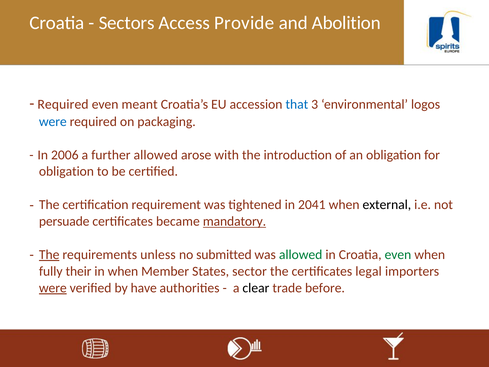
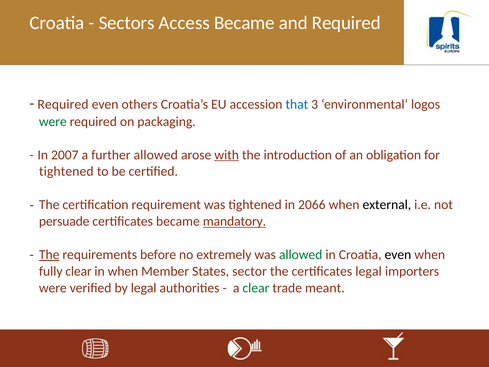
Access Provide: Provide -> Became (244, 23)
and Abolition: Abolition -> Required (346, 23)
meant: meant -> others (140, 104)
were colour: blue -> green (53, 121)
2006: 2006 -> 2007 (65, 155)
with underline: none -> present (227, 155)
obligation: obligation -> tightened (66, 171)
2041: 2041 -> 2066 (312, 205)
unless: unless -> before (158, 255)
submitted: submitted -> extremely (224, 255)
even colour: green -> black (398, 255)
fully their: their -> clear (79, 271)
were underline: present -> none (53, 288)
by have: have -> legal (144, 288)
clear colour: black -> green (256, 288)
before: before -> meant (325, 288)
